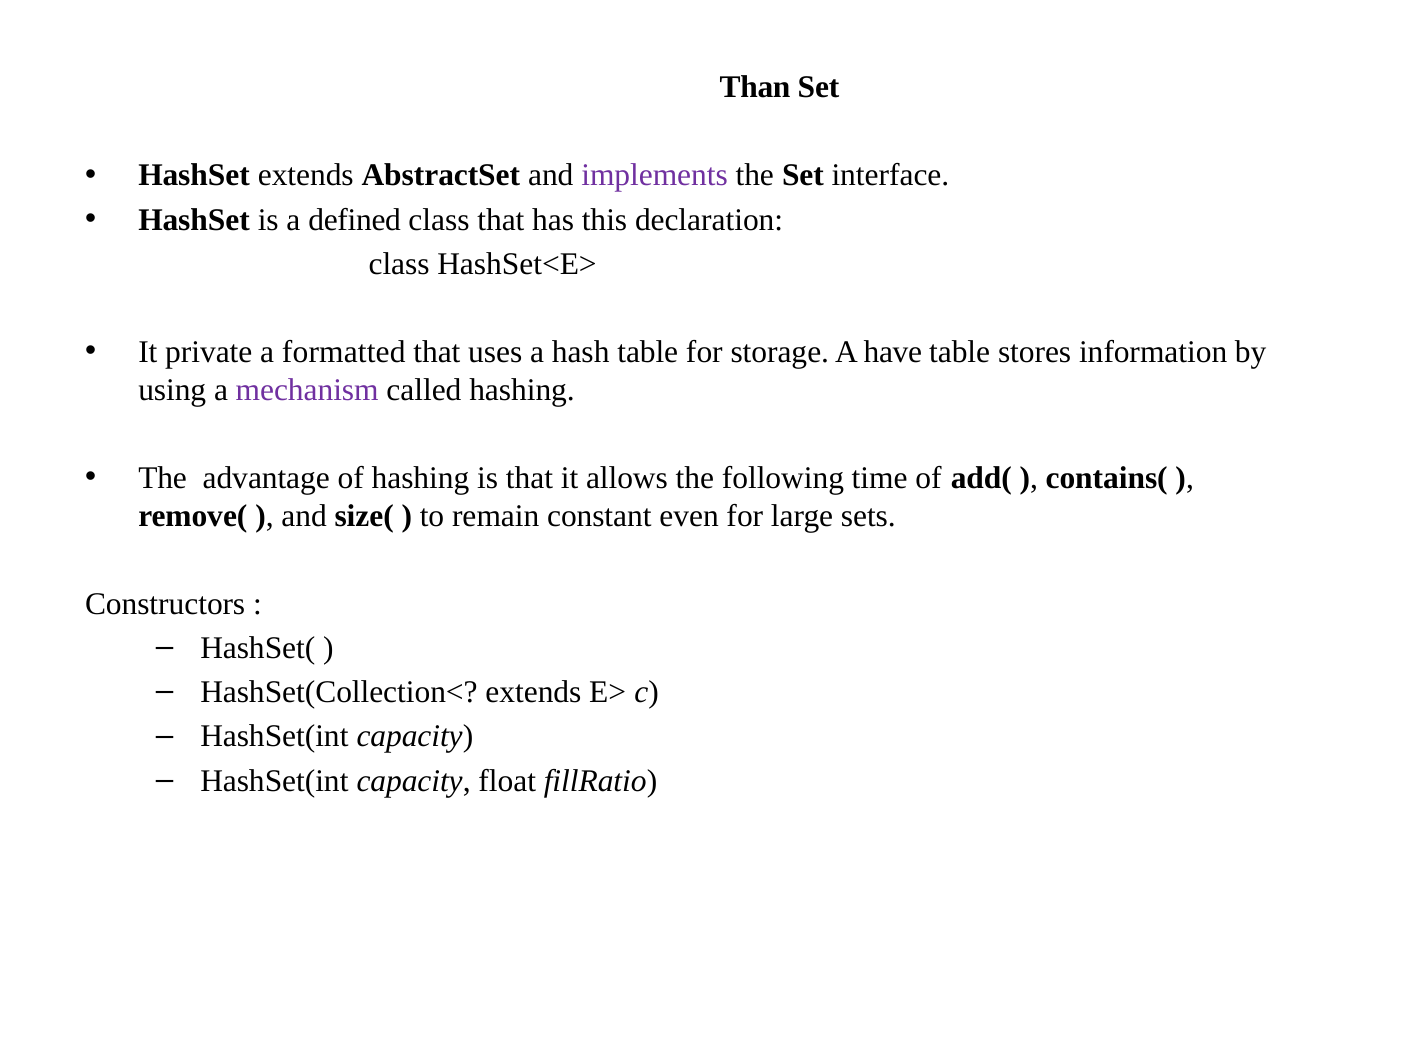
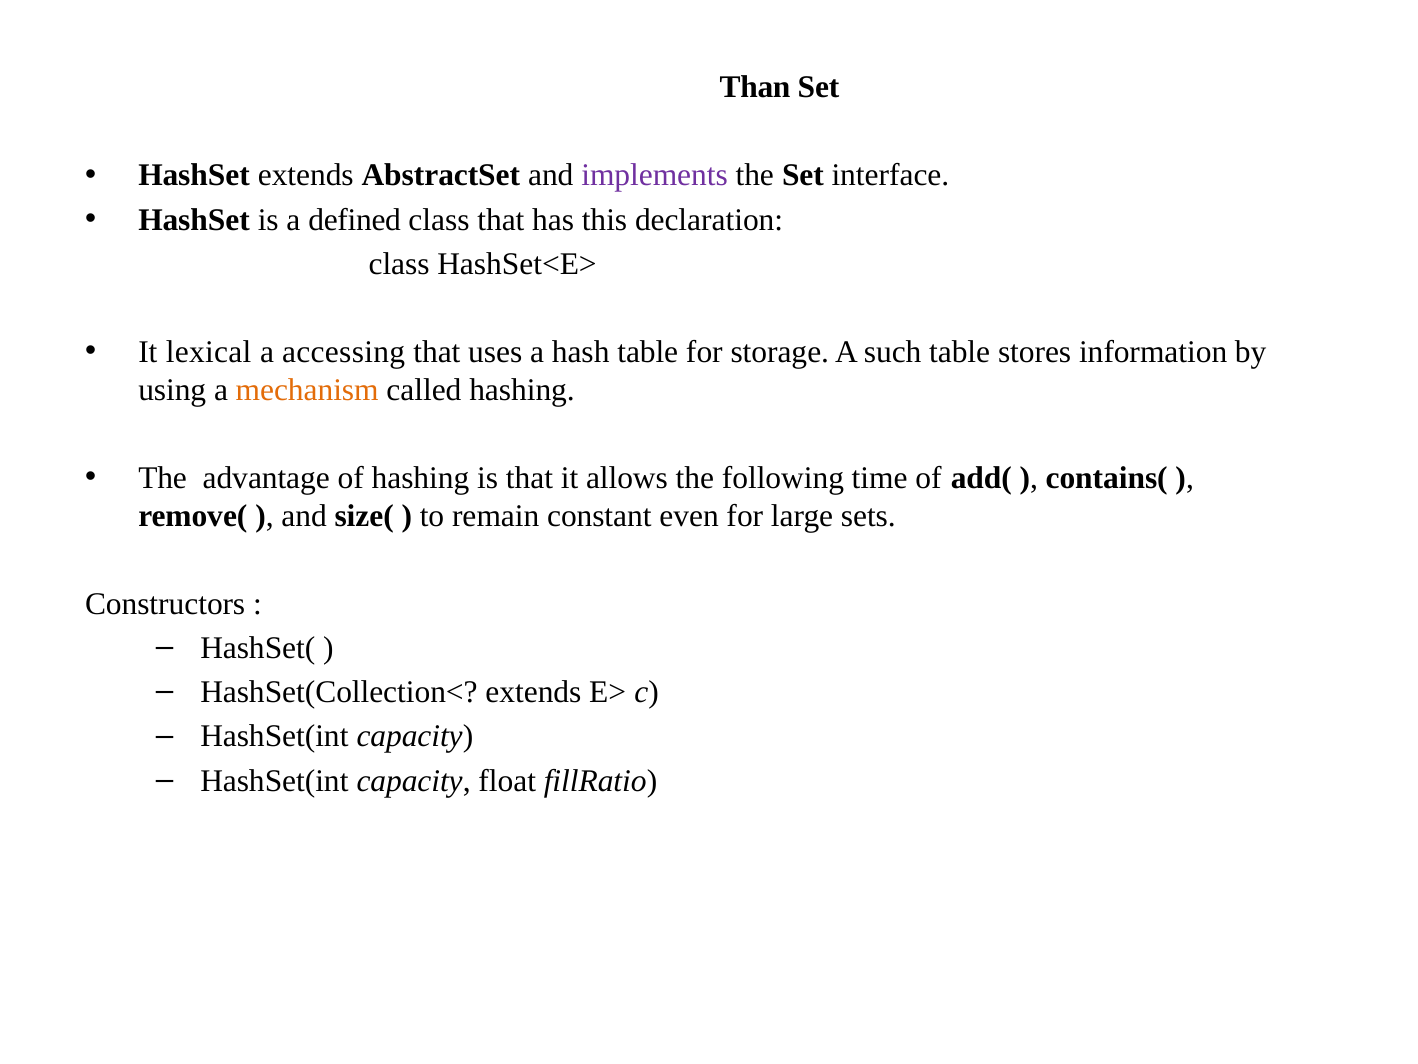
private: private -> lexical (209, 352)
formatted: formatted -> accessing (344, 352)
have: have -> such (893, 352)
mechanism colour: purple -> orange (307, 390)
